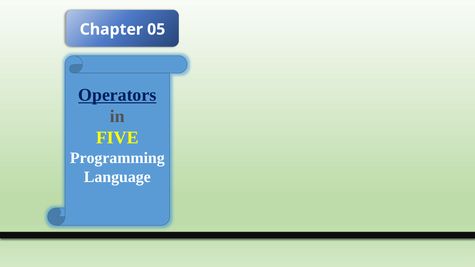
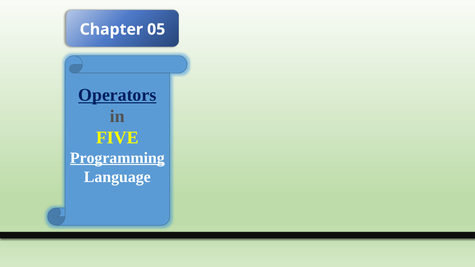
Programming underline: none -> present (117, 158)
